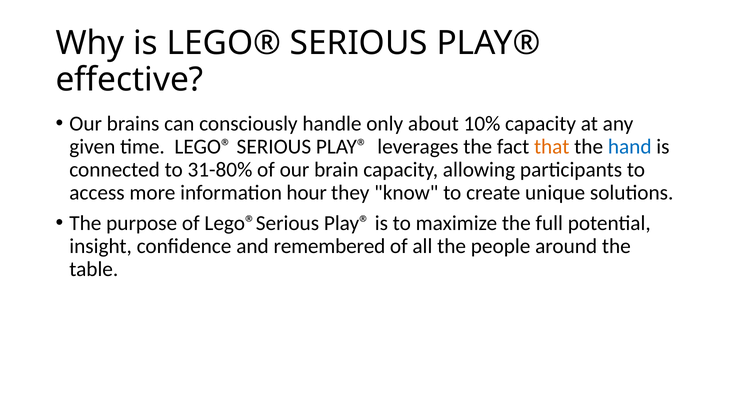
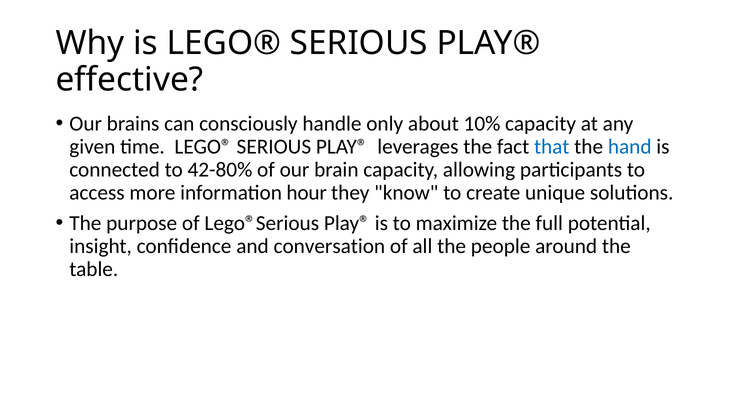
that colour: orange -> blue (552, 146)
31-80%: 31-80% -> 42-80% (220, 169)
remembered: remembered -> conversation (329, 246)
